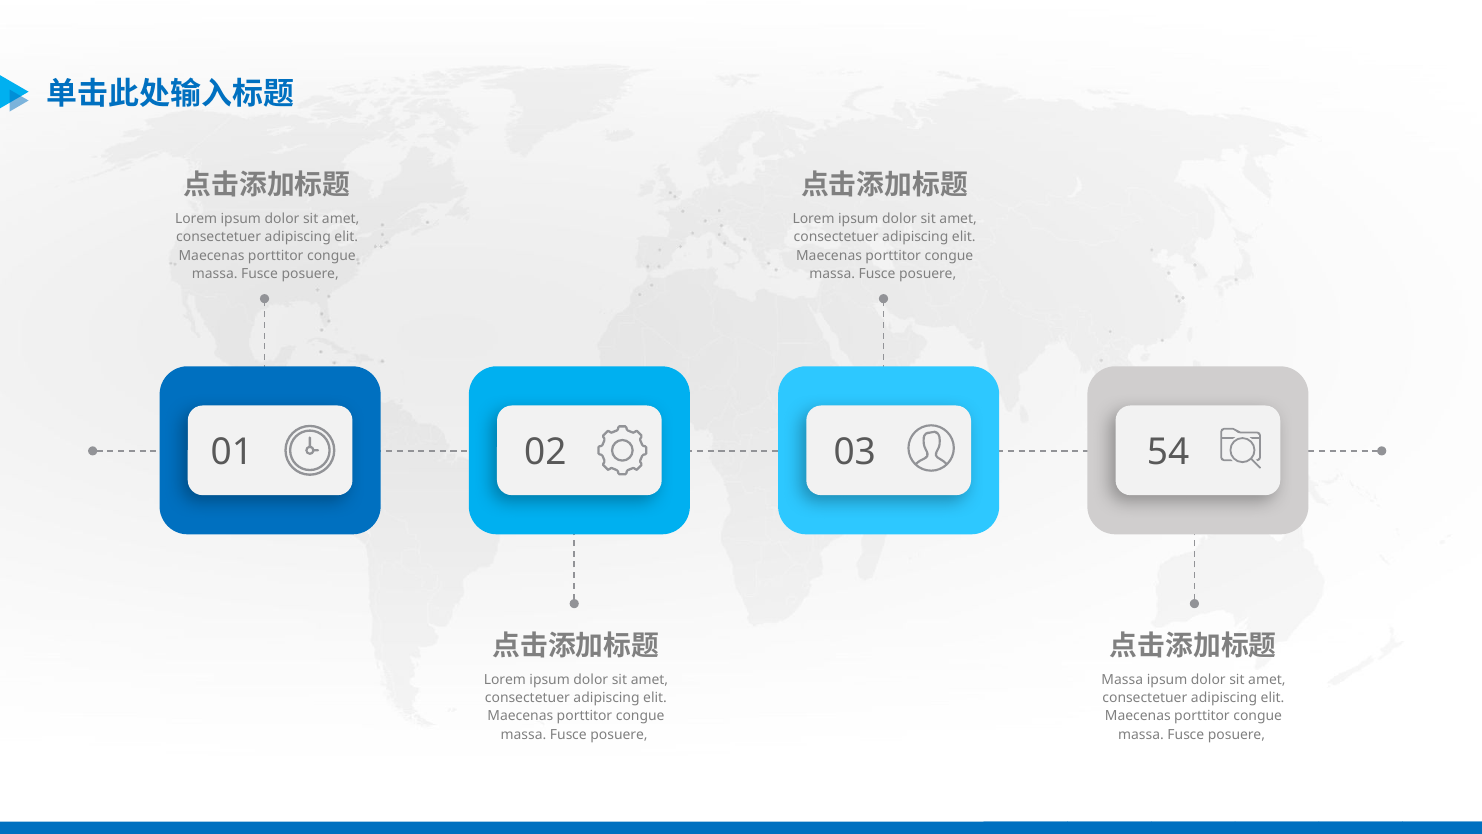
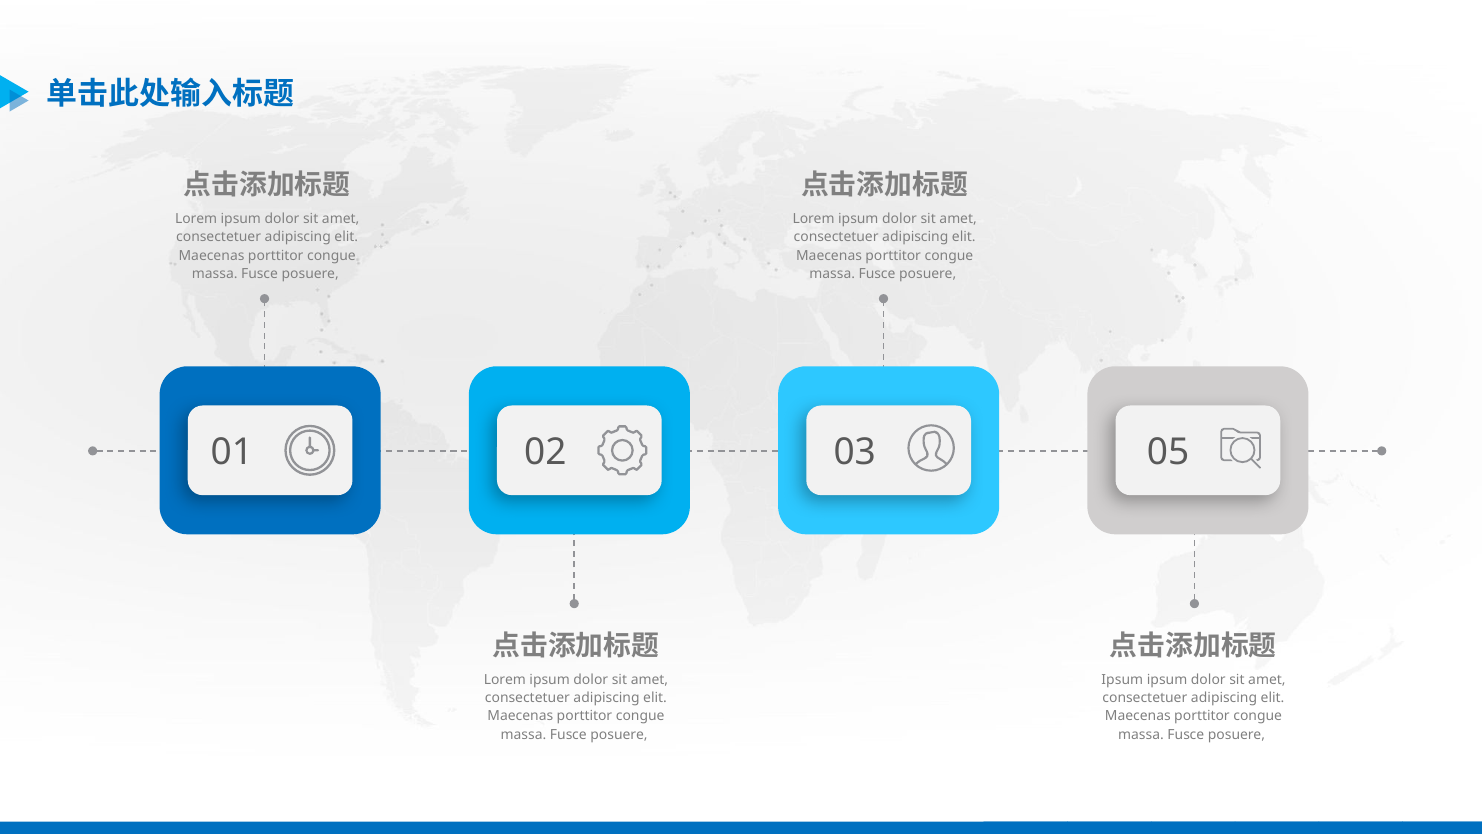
54: 54 -> 05 (1168, 452)
Massa: Massa -> Ipsum (1122, 679)
